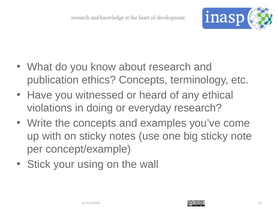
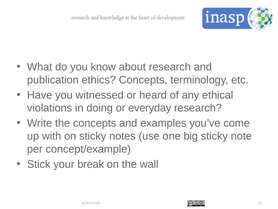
using: using -> break (91, 164)
